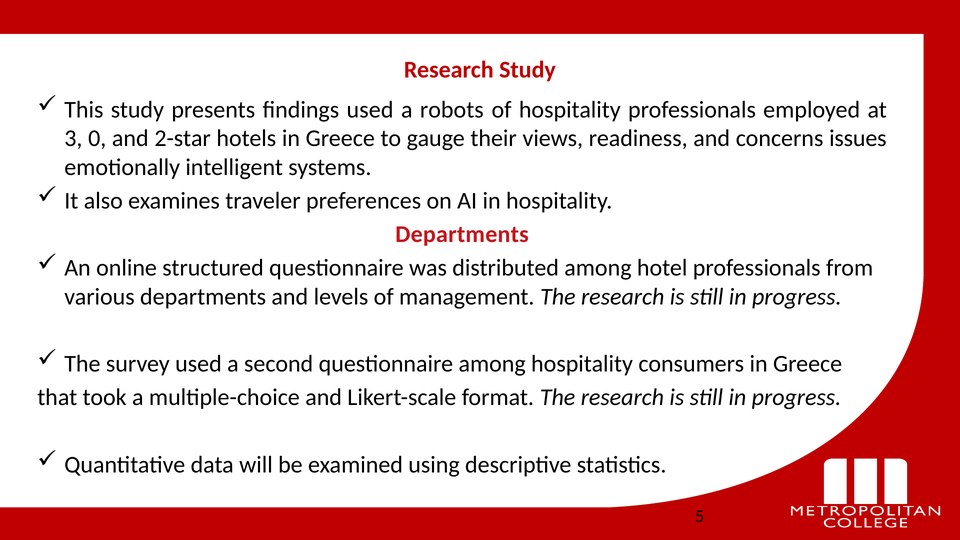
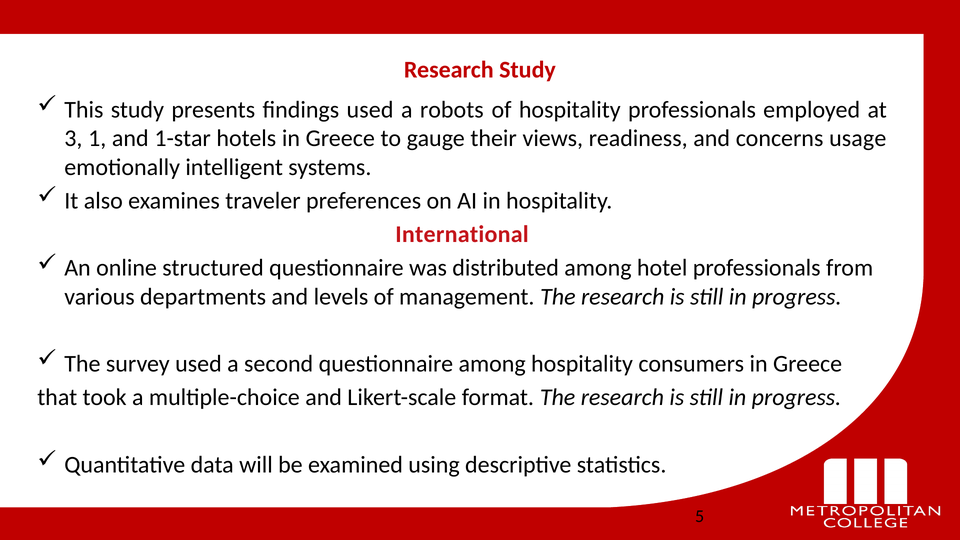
0: 0 -> 1 (97, 138)
2-star: 2-star -> 1-star (183, 138)
issues: issues -> usage (858, 138)
Departments: Departments -> International (462, 234)
